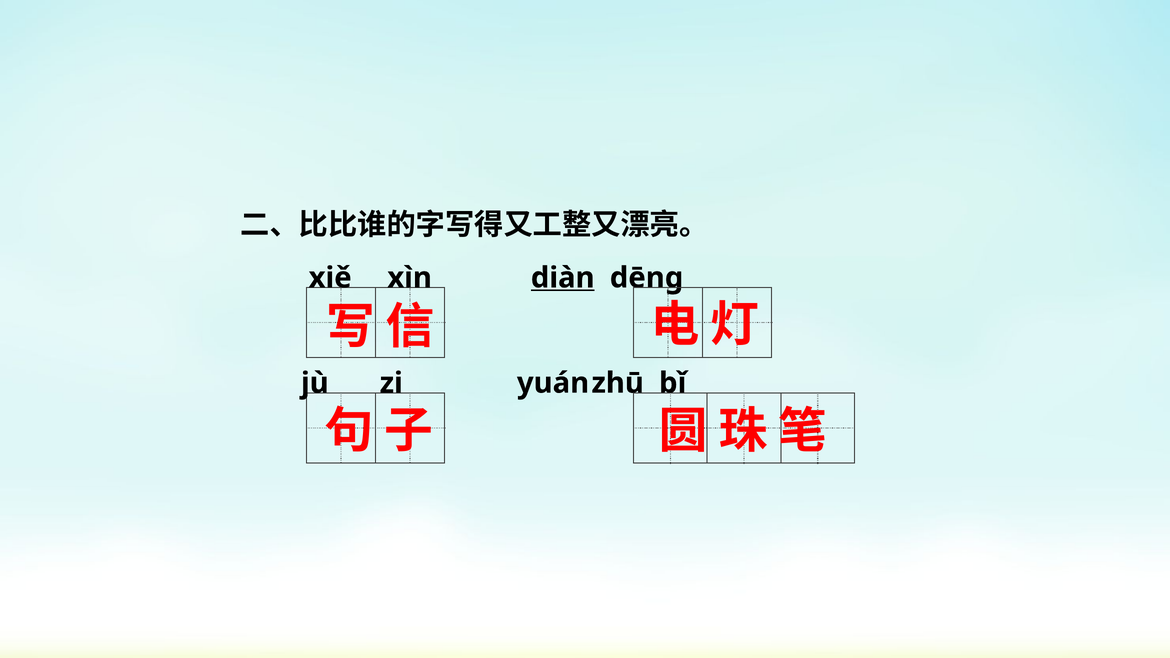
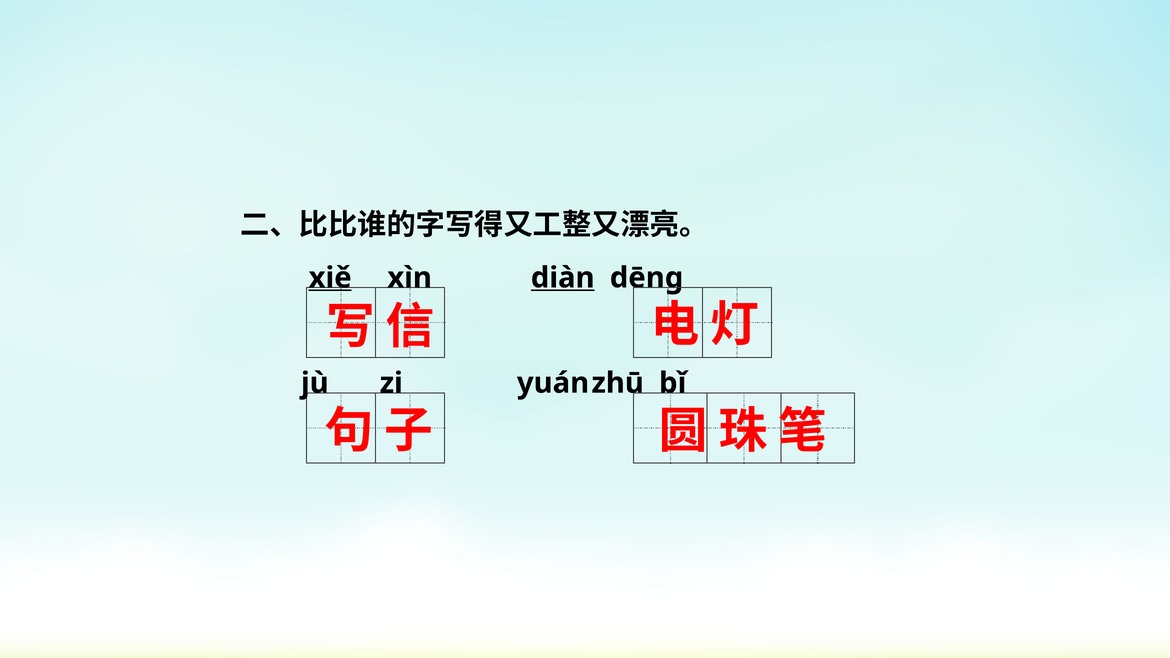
xiě underline: none -> present (330, 278)
